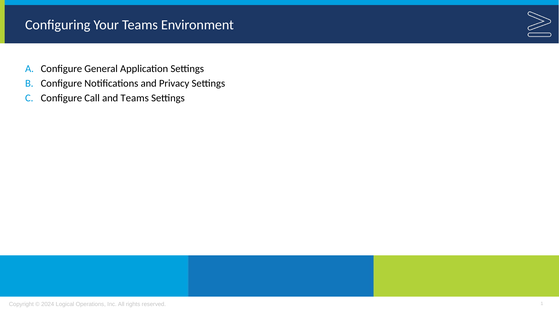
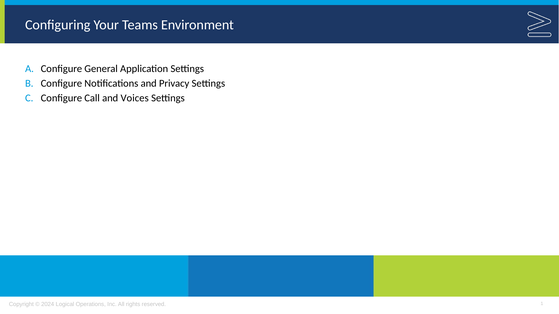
and Teams: Teams -> Voices (135, 98)
